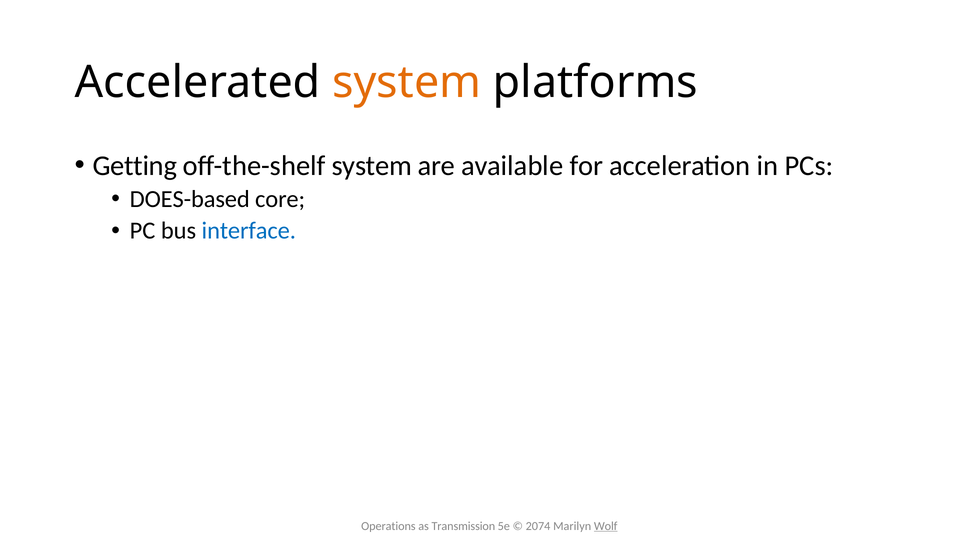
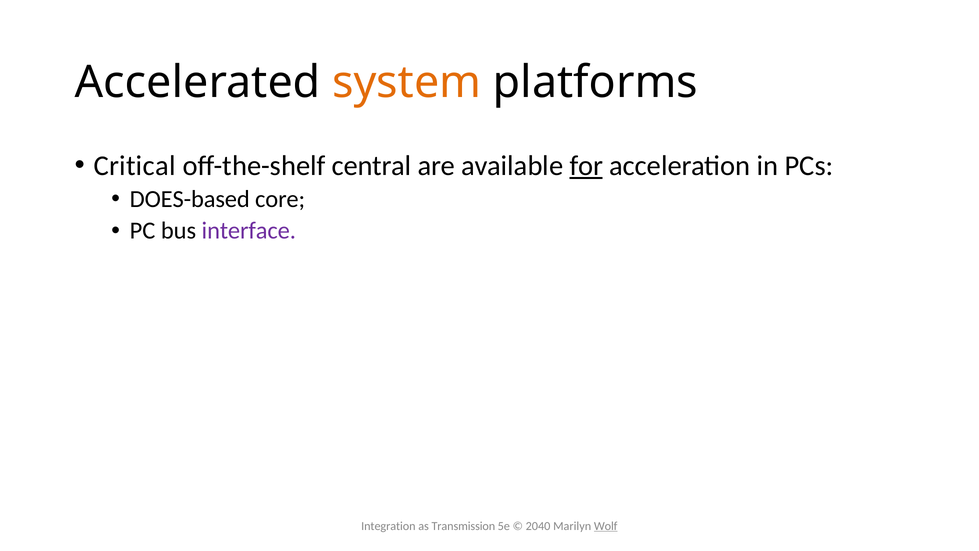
Getting: Getting -> Critical (135, 166)
off-the-shelf system: system -> central (372, 166)
for underline: none -> present (586, 166)
interface colour: blue -> purple (249, 231)
Operations: Operations -> Integration (388, 526)
2074: 2074 -> 2040 (538, 526)
